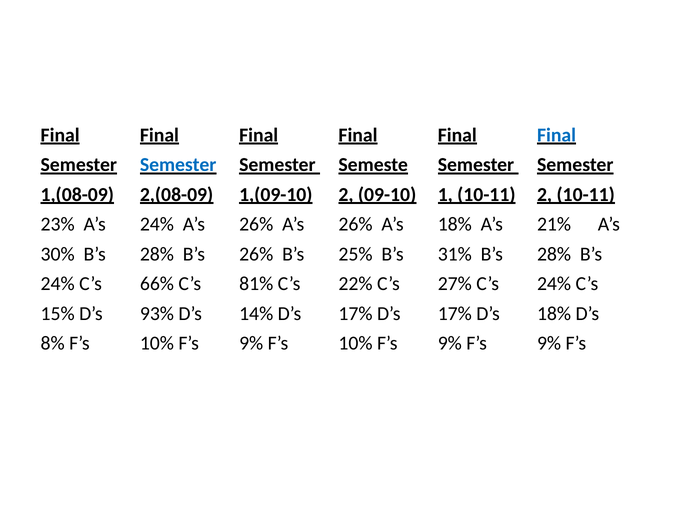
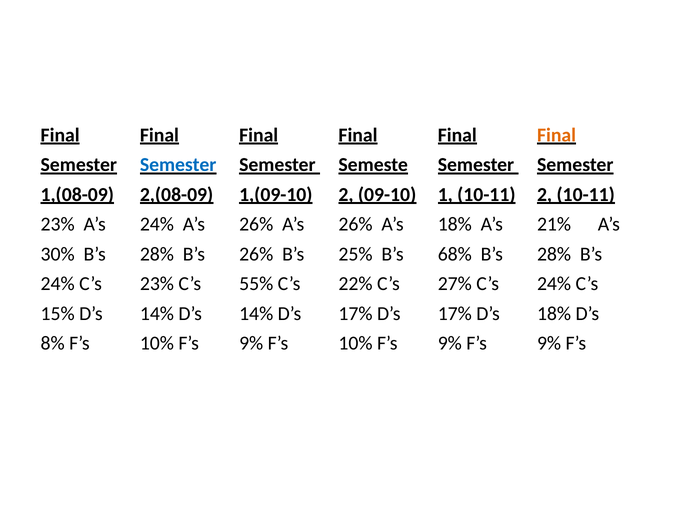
Final colour: blue -> orange (557, 135)
31%: 31% -> 68% (455, 254)
66%: 66% -> 23% (157, 284)
81%: 81% -> 55% (256, 284)
93%: 93% -> 14% (157, 313)
